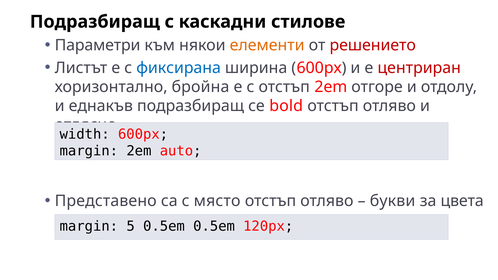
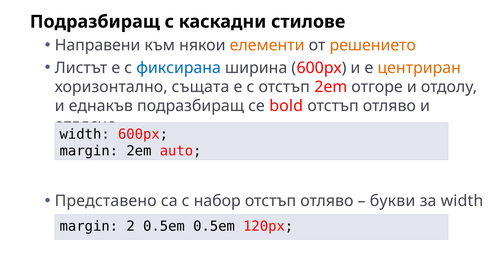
Параметри: Параметри -> Направени (98, 45)
решението colour: red -> orange (373, 45)
центриран colour: red -> orange (419, 68)
бройна: бройна -> същата (200, 87)
място: място -> набор (217, 201)
за цвета: цвета -> width (462, 201)
5: 5 -> 2 (131, 226)
